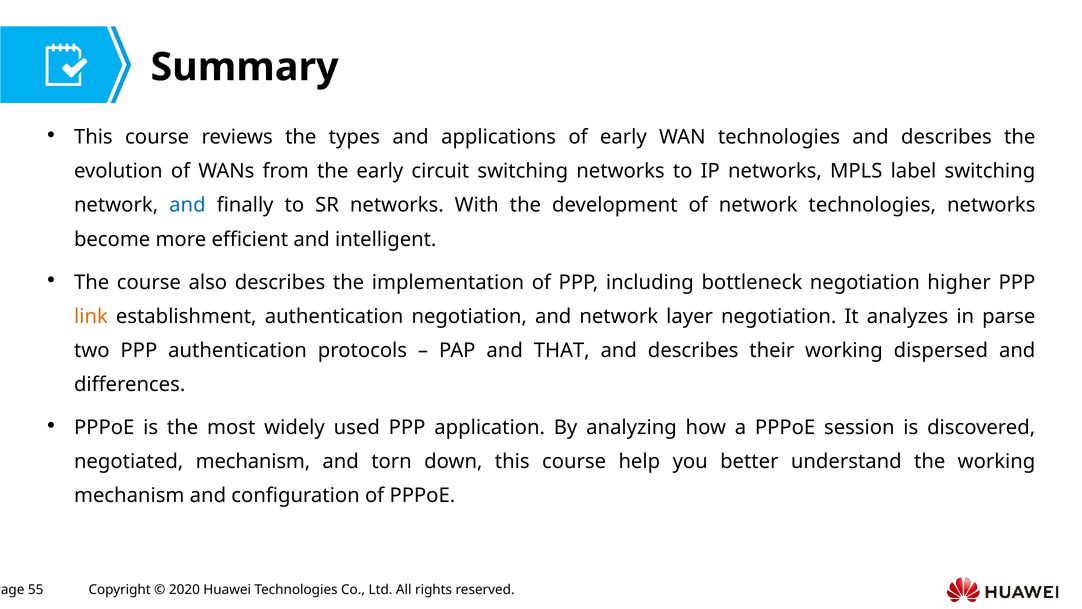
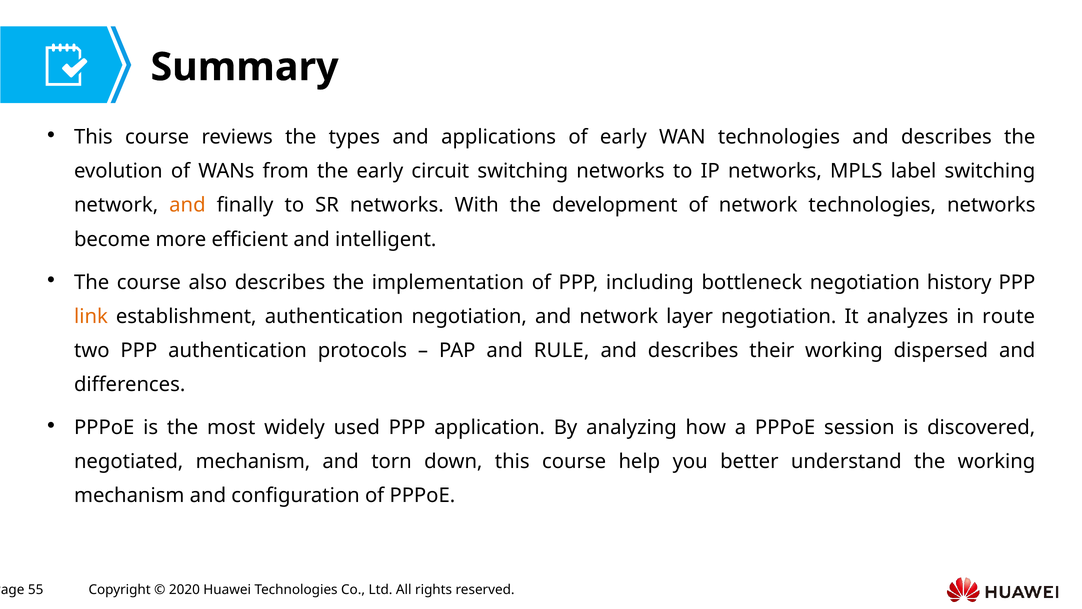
and colour: blue -> orange (187, 205)
higher: higher -> history (959, 282)
parse: parse -> route (1009, 316)
THAT: THAT -> RULE (562, 350)
